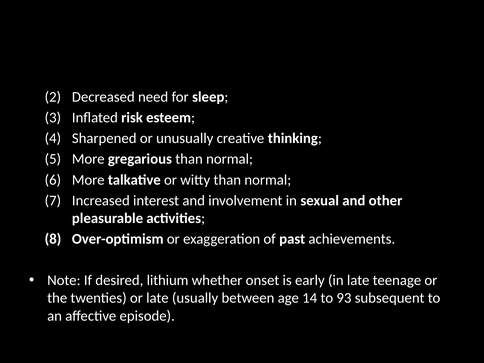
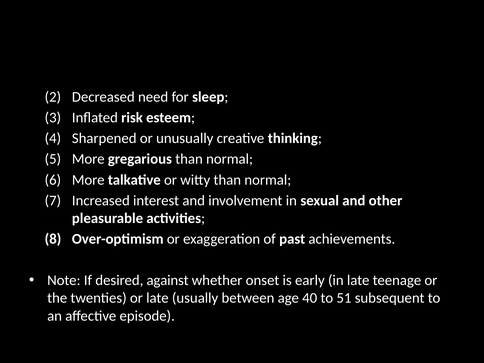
lithium: lithium -> against (168, 280)
14: 14 -> 40 (310, 298)
93: 93 -> 51 (344, 298)
